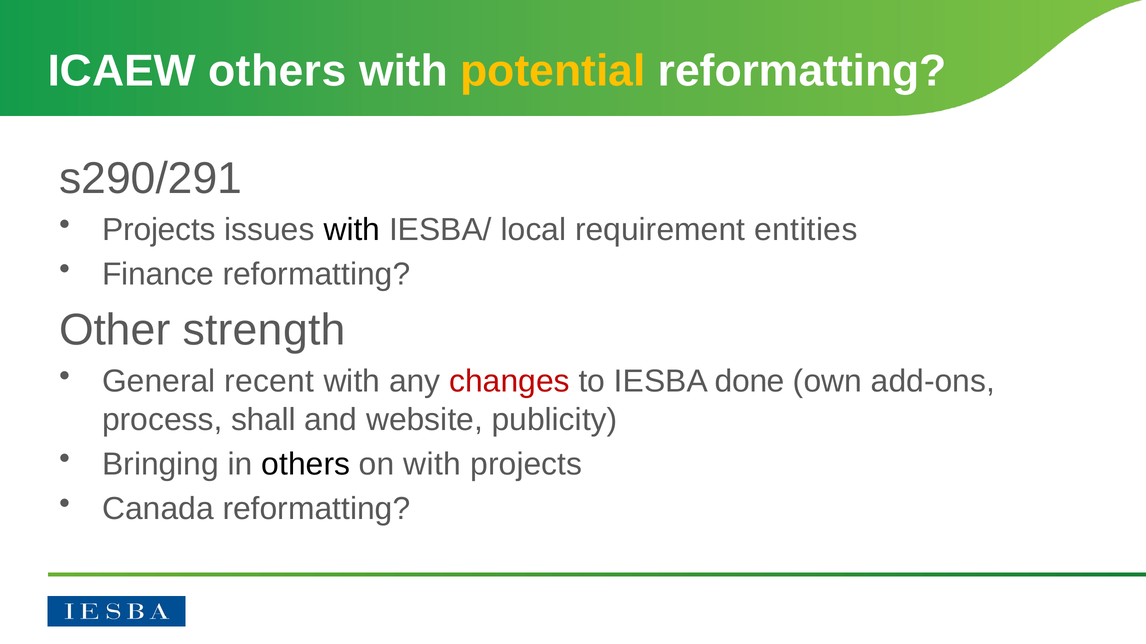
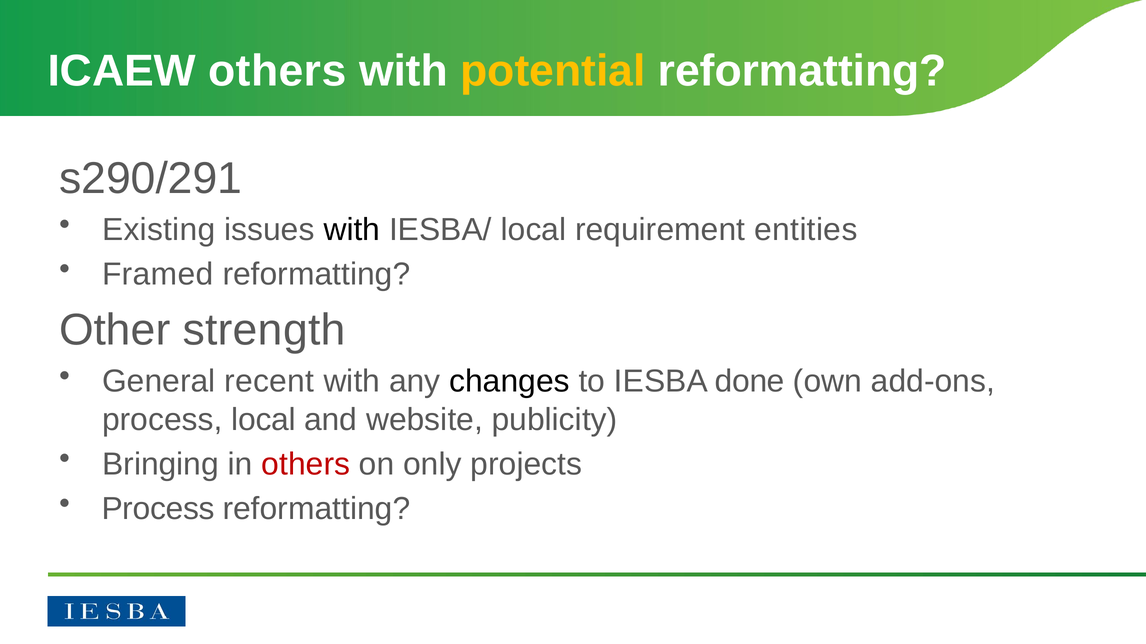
Projects: Projects -> Existing (159, 230)
Finance: Finance -> Framed (158, 275)
changes colour: red -> black (509, 382)
process shall: shall -> local (263, 420)
others colour: black -> red (306, 465)
on with: with -> only (432, 465)
Canada: Canada -> Process (158, 509)
